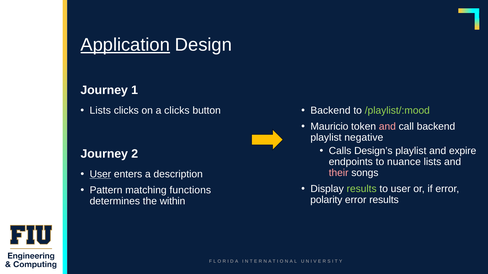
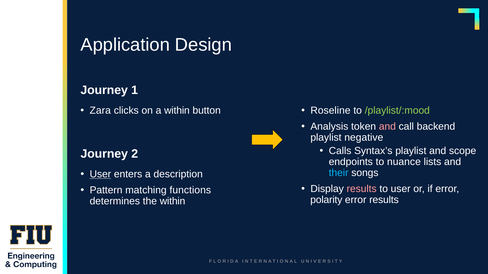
Application underline: present -> none (125, 45)
Backend: Backend -> Roseline (330, 111)
Lists: Lists -> Zara (100, 111)
a clicks: clicks -> within (177, 111)
Mauricio: Mauricio -> Analysis (329, 127)
Design’s: Design’s -> Syntax’s (373, 151)
expire: expire -> scope (463, 151)
their colour: pink -> light blue (339, 173)
results colour: light green -> pink (362, 189)
